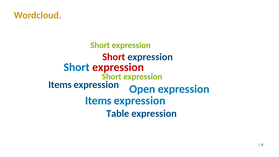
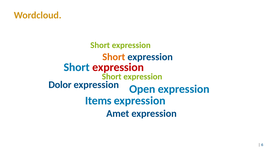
Short colour: red -> orange (114, 57)
Items: Items -> Dolor (60, 85)
Table: Table -> Amet (118, 114)
